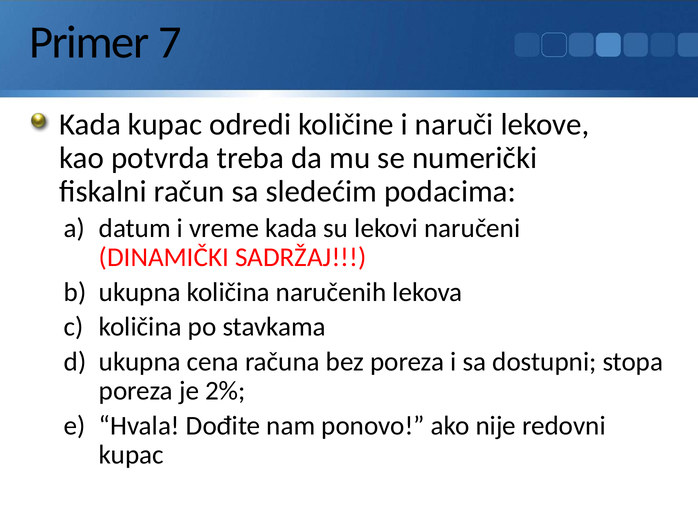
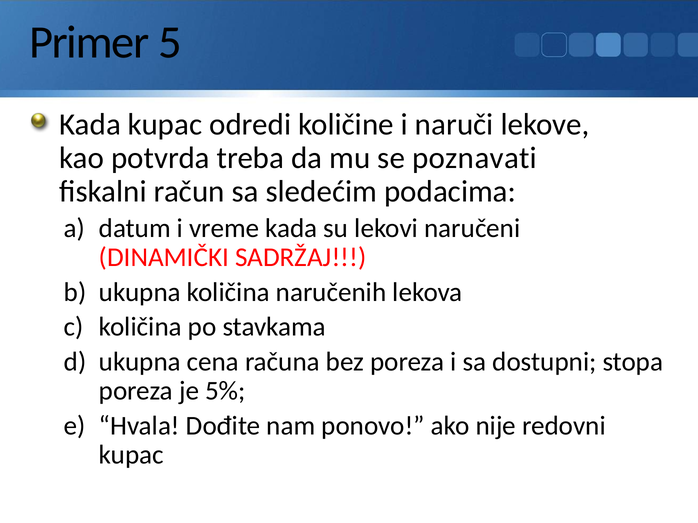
7: 7 -> 5 (170, 42)
numerički: numerički -> poznavati (475, 158)
2%: 2% -> 5% (225, 391)
